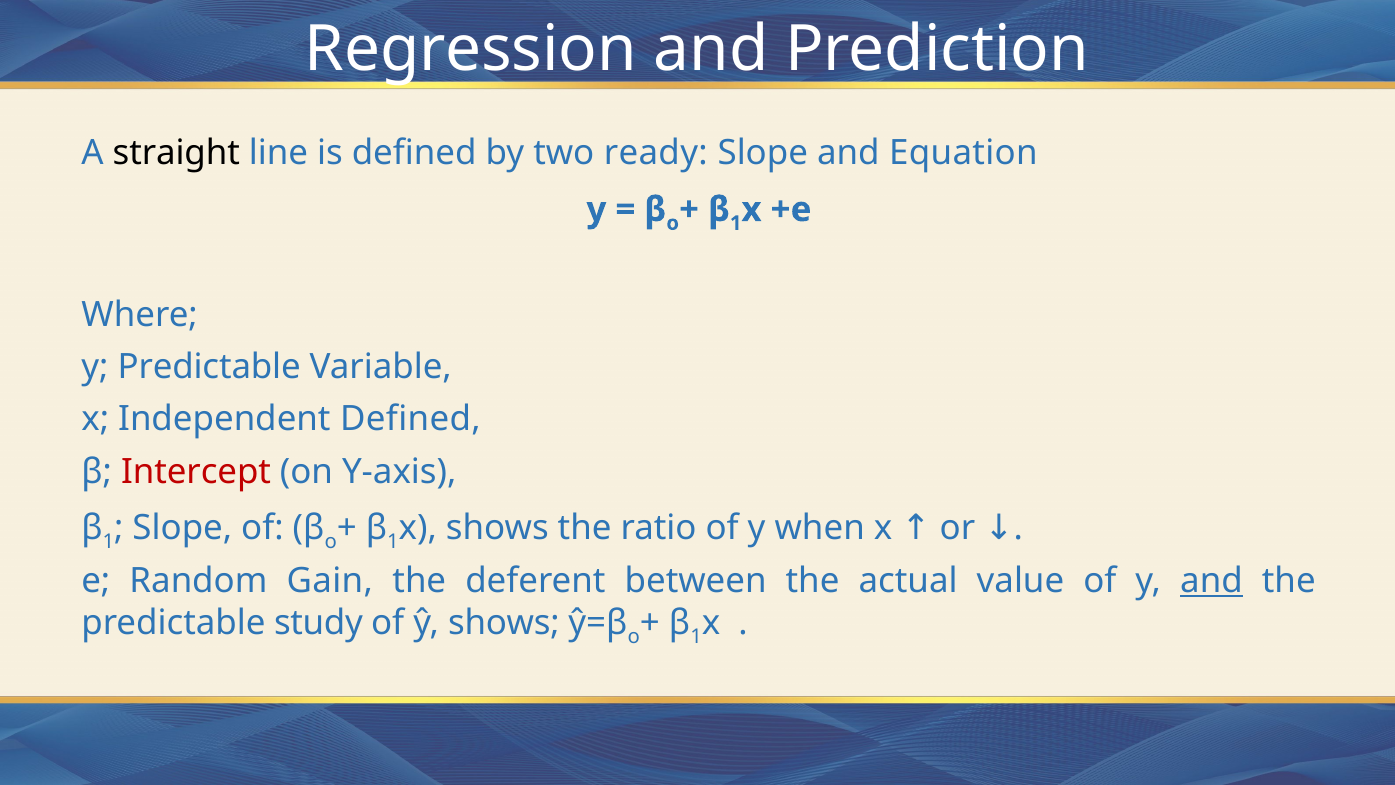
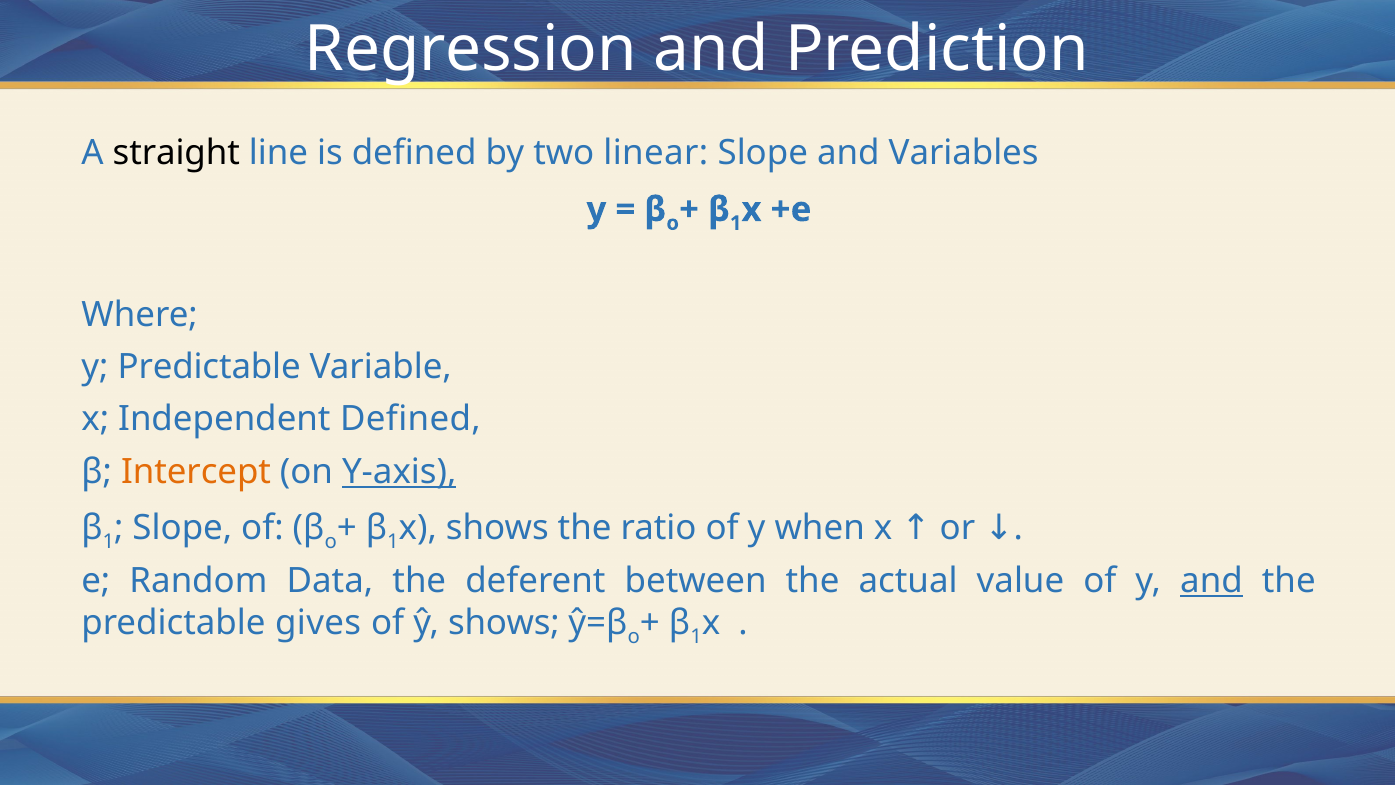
ready: ready -> linear (656, 153)
Equation: Equation -> Variables (964, 153)
Intercept colour: red -> orange (196, 471)
Y-axis underline: none -> present (399, 471)
Gain: Gain -> Data (330, 581)
study: study -> gives (318, 623)
